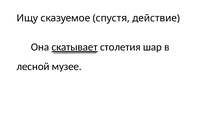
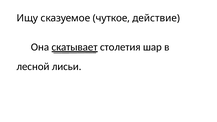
спустя: спустя -> чуткое (111, 18)
музее: музее -> лисьи (67, 67)
